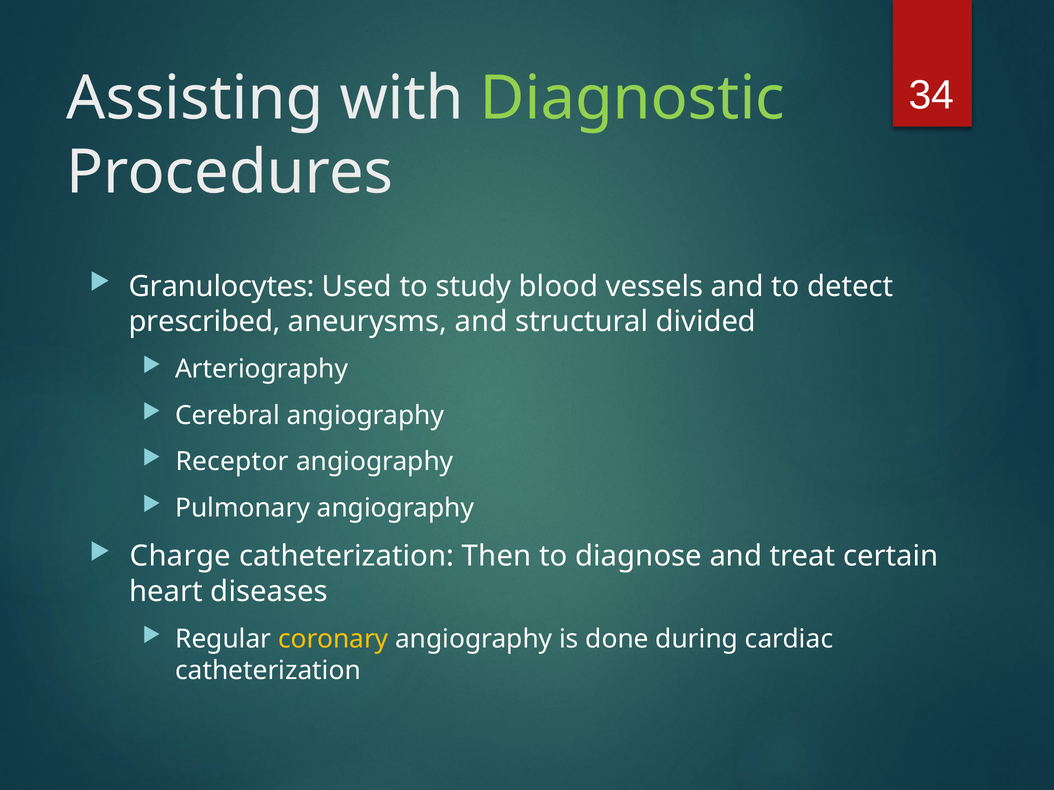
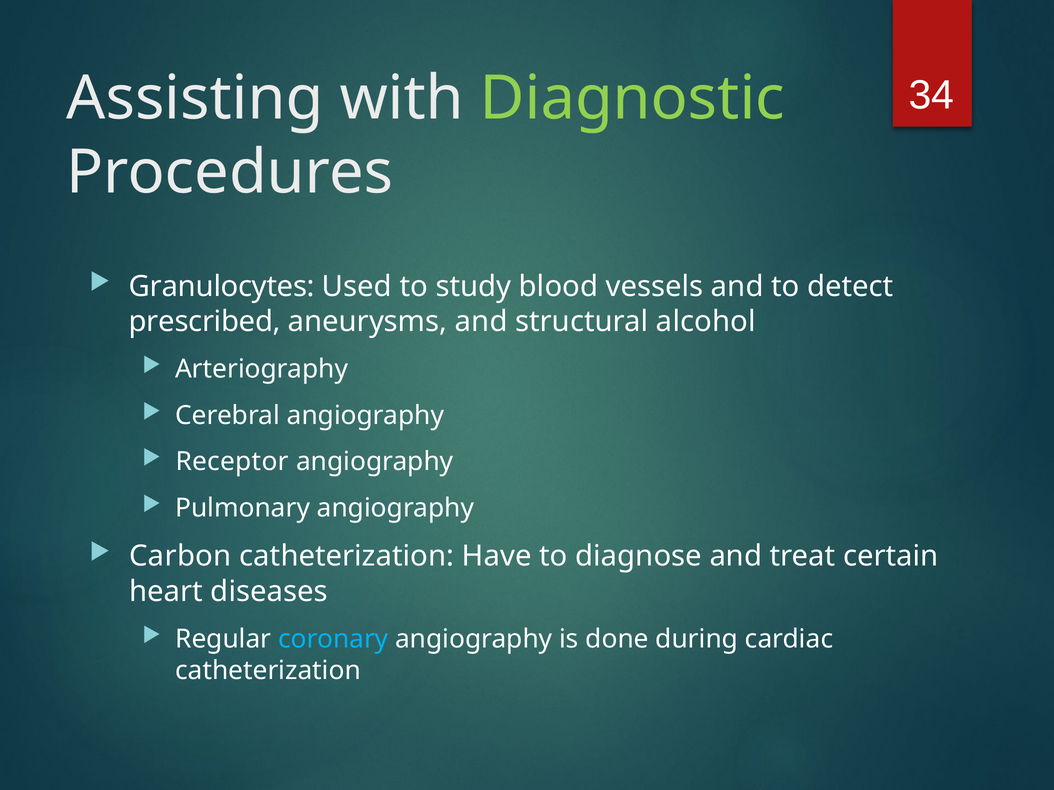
divided: divided -> alcohol (706, 322)
Charge: Charge -> Carbon (180, 557)
Then: Then -> Have (497, 557)
coronary colour: yellow -> light blue (333, 640)
